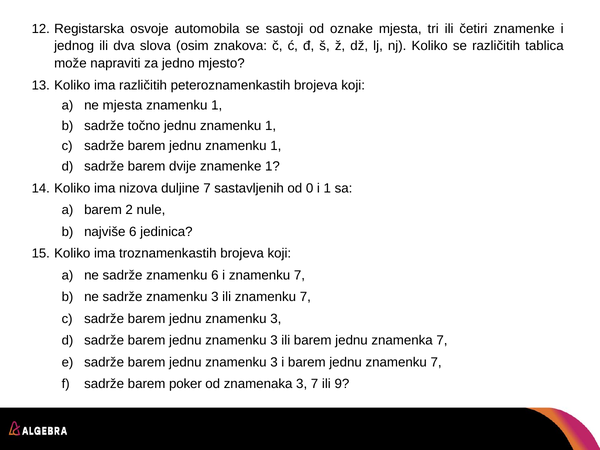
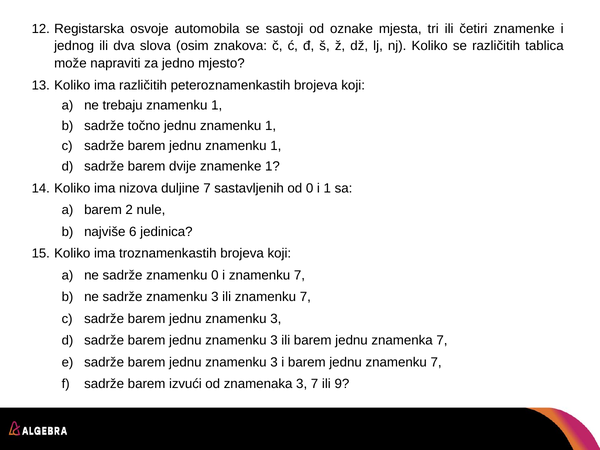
ne mjesta: mjesta -> trebaju (123, 105)
znamenku 6: 6 -> 0 (215, 275)
poker: poker -> izvući (185, 384)
